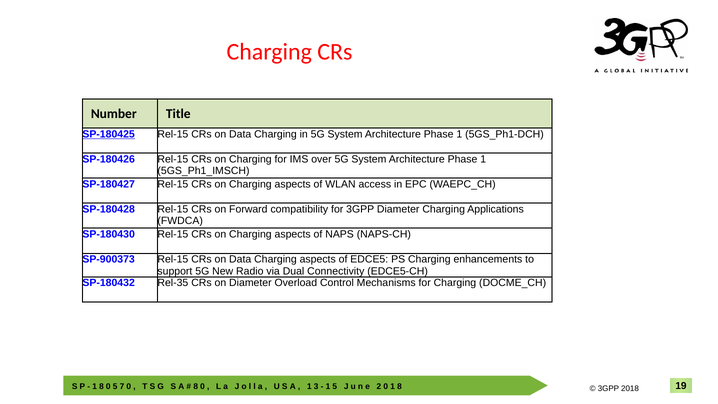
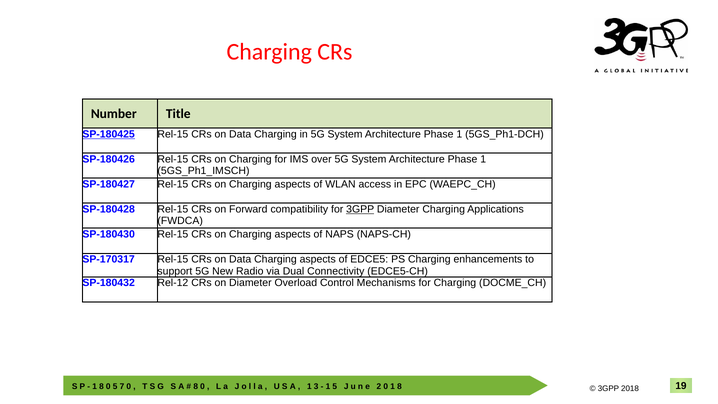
3GPP underline: none -> present (360, 209)
SP-900373: SP-900373 -> SP-170317 (109, 259)
Rel-35: Rel-35 -> Rel-12 (173, 283)
